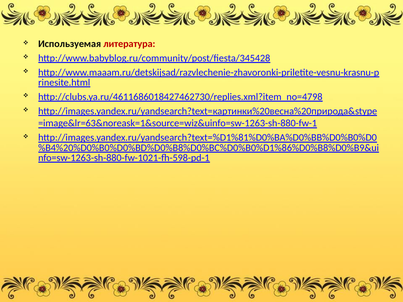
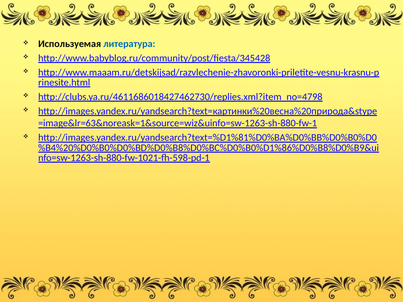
литература colour: red -> blue (129, 44)
